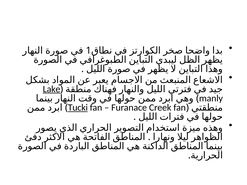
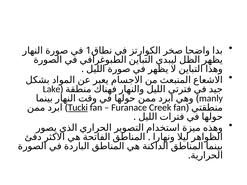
Lake underline: present -> none (52, 89)
